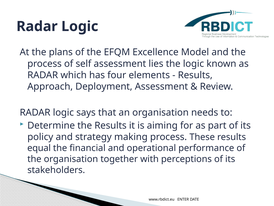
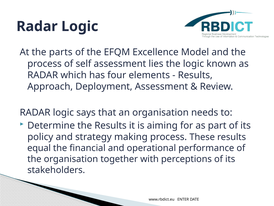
plans: plans -> parts (61, 52)
